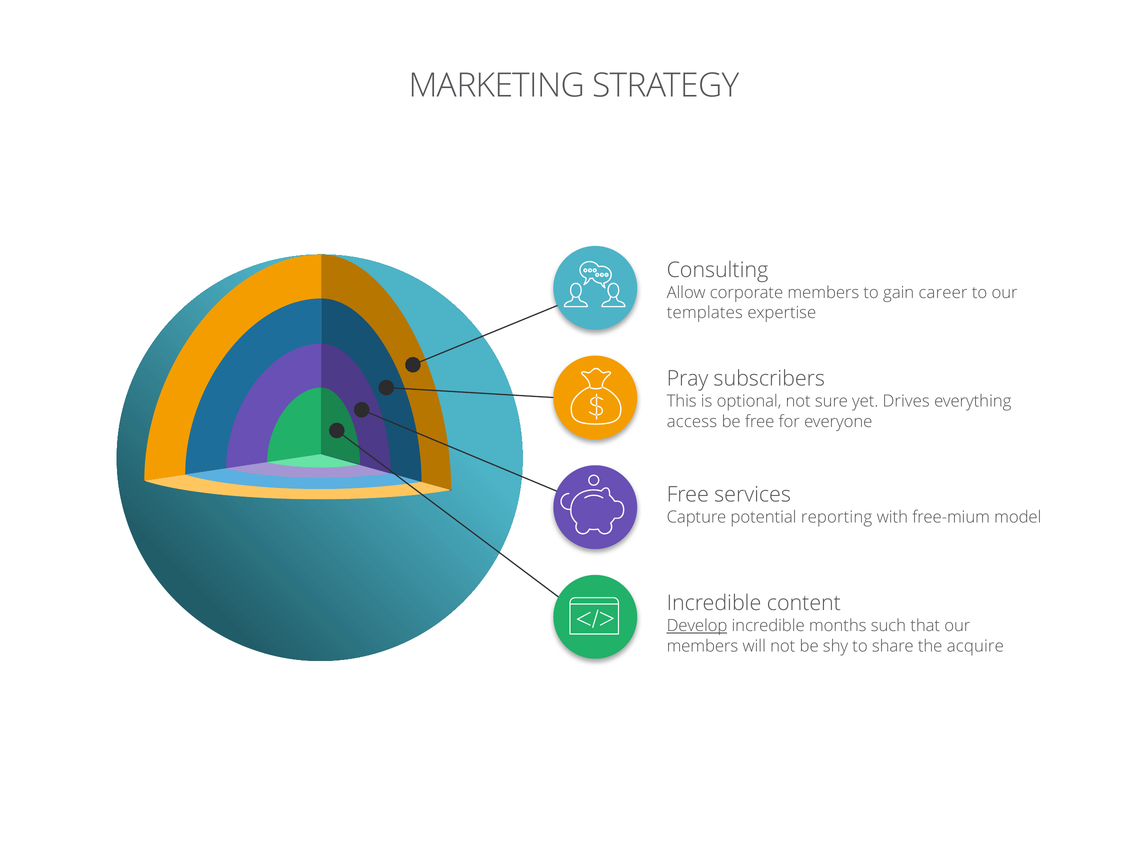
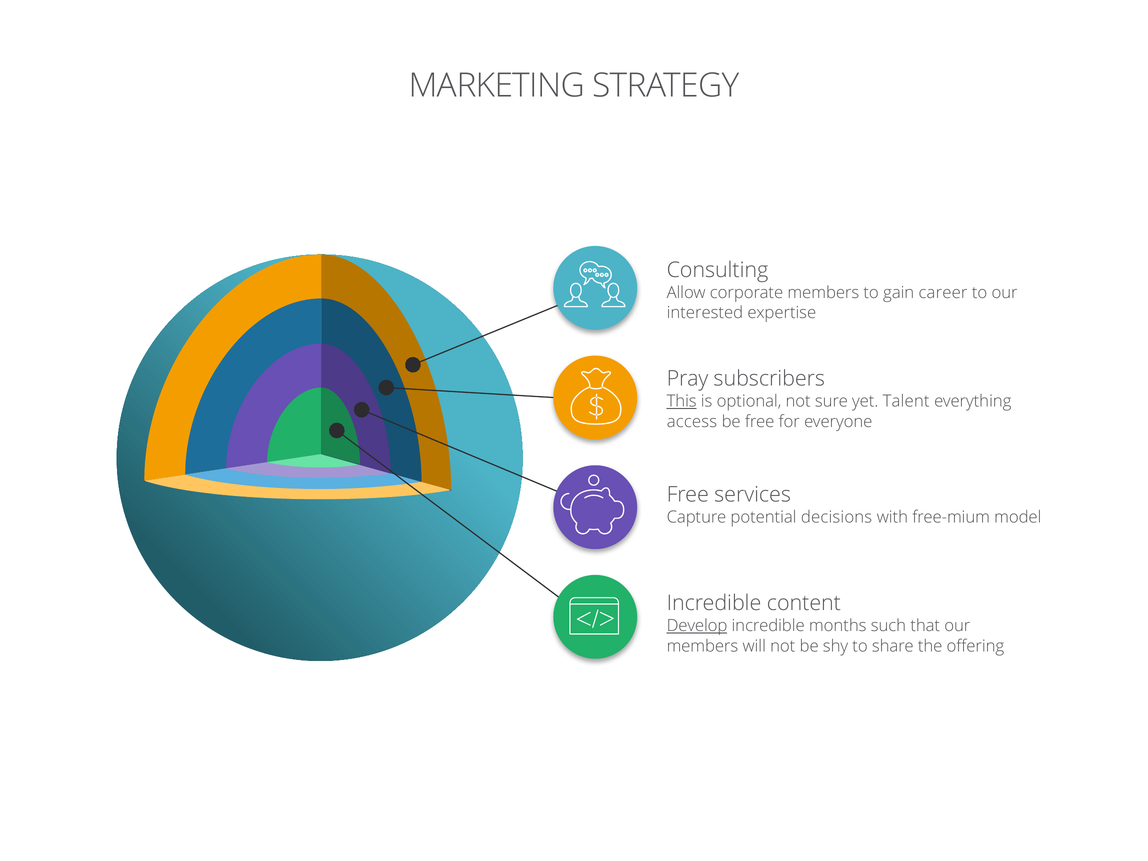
templates: templates -> interested (705, 313)
This underline: none -> present (682, 401)
Drives: Drives -> Talent (906, 401)
reporting: reporting -> decisions (837, 517)
acquire: acquire -> offering (975, 646)
